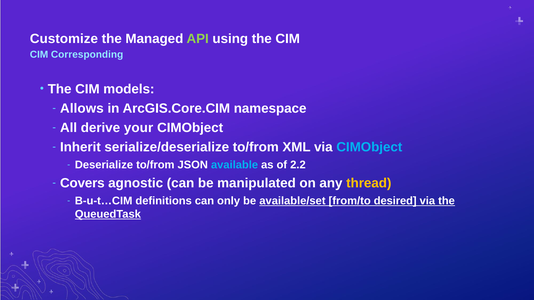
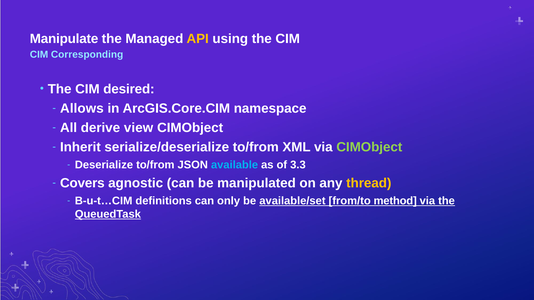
Customize: Customize -> Manipulate (64, 39)
API colour: light green -> yellow (198, 39)
models: models -> desired (129, 89)
your: your -> view (139, 128)
CIMObject colour: light blue -> light green (369, 147)
2.2: 2.2 -> 3.3 (298, 165)
desired: desired -> method (395, 201)
